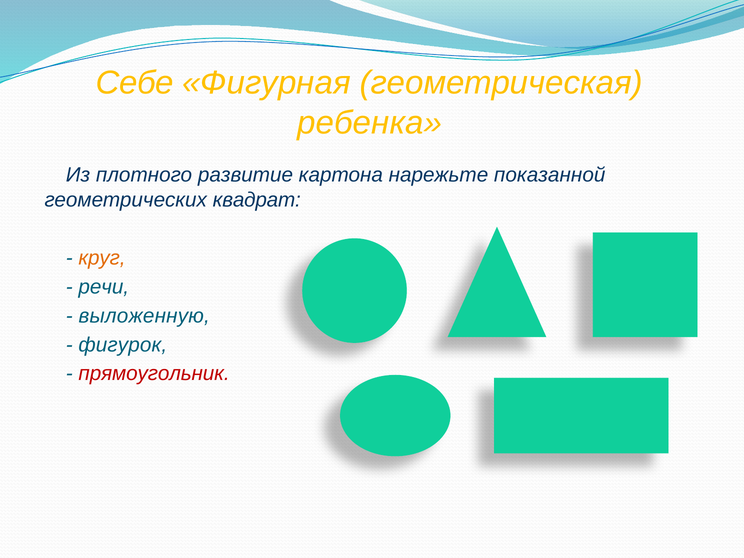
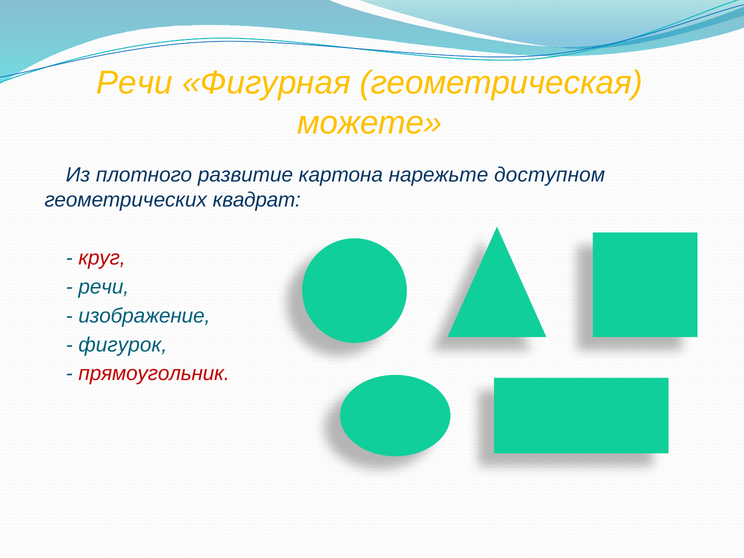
Себе: Себе -> Речи (134, 83)
ребенка: ребенка -> можете (370, 123)
показанной: показанной -> доступном (550, 175)
круг colour: orange -> red (102, 258)
выложенную: выложенную -> изображение (144, 316)
